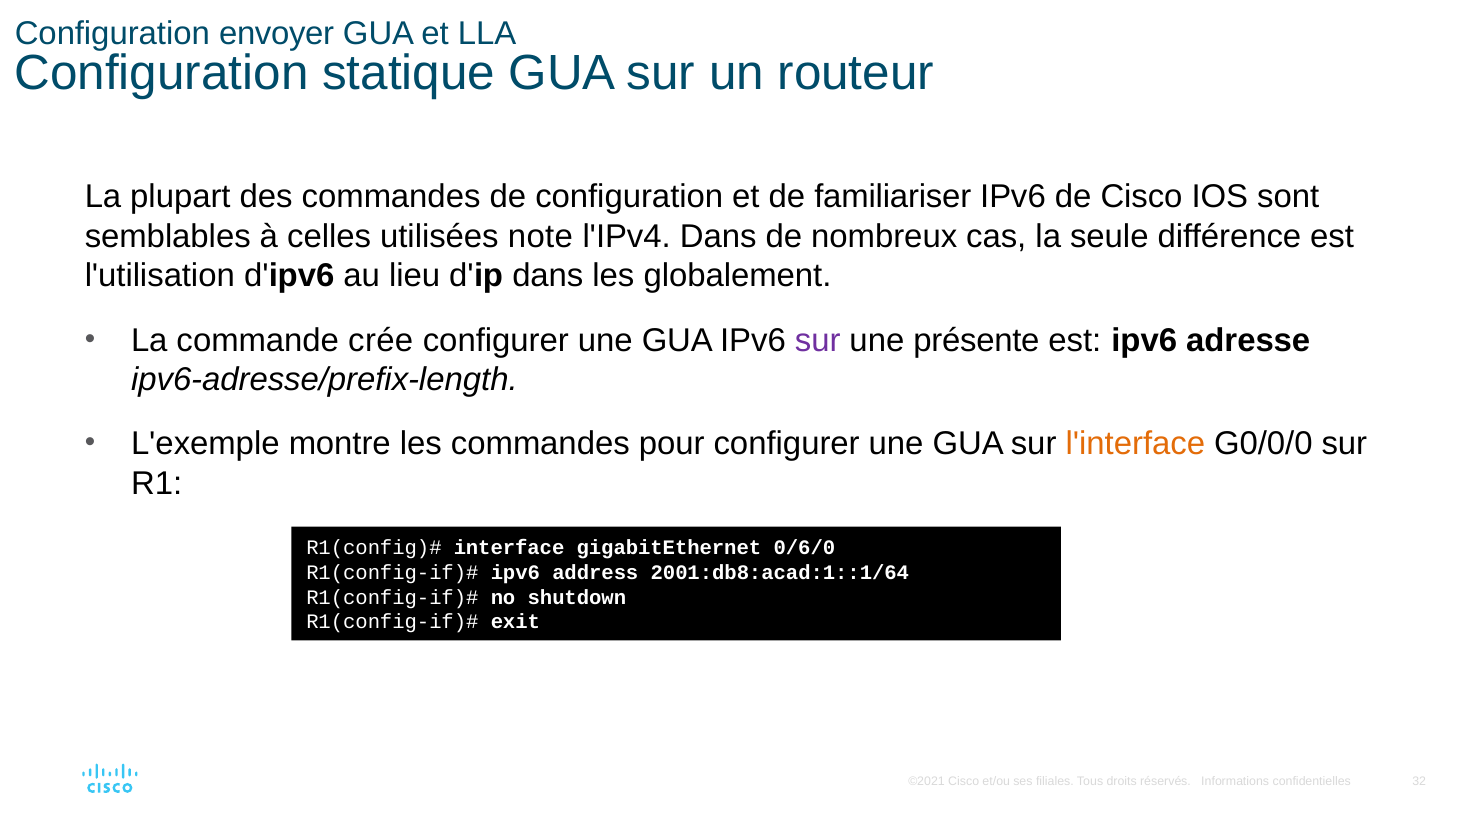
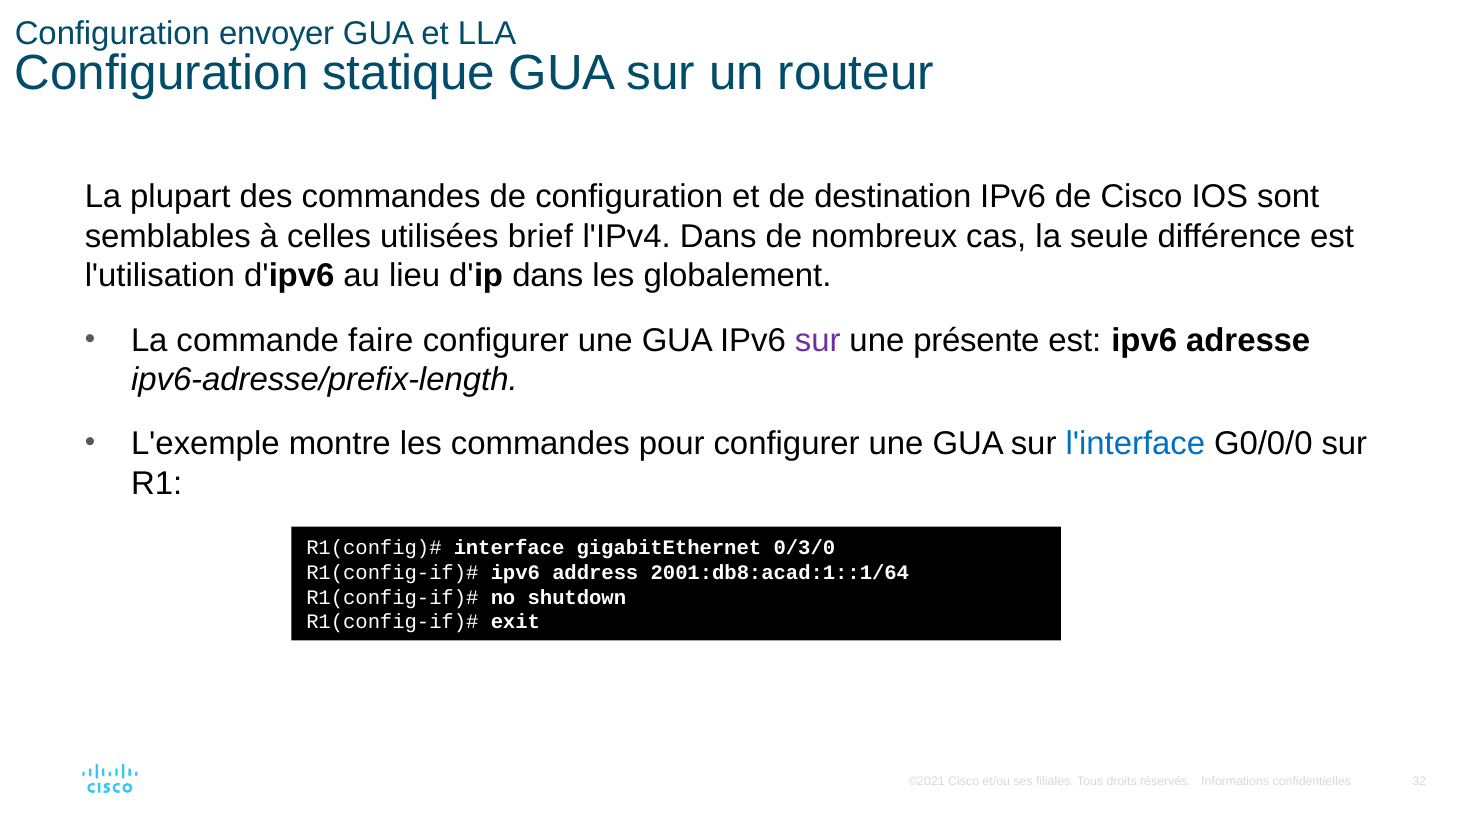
familiariser: familiariser -> destination (893, 197)
note: note -> brief (540, 237)
crée: crée -> faire (381, 340)
l'interface colour: orange -> blue (1135, 444)
0/6/0: 0/6/0 -> 0/3/0 (804, 548)
